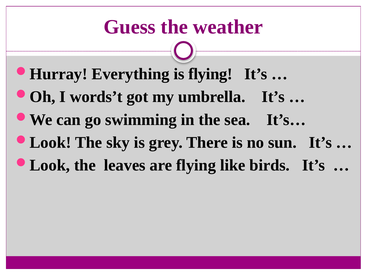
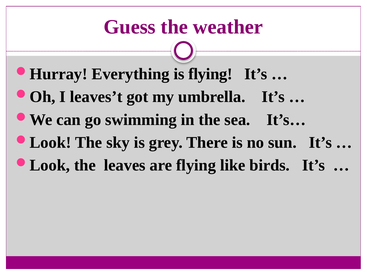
words’t: words’t -> leaves’t (96, 97)
